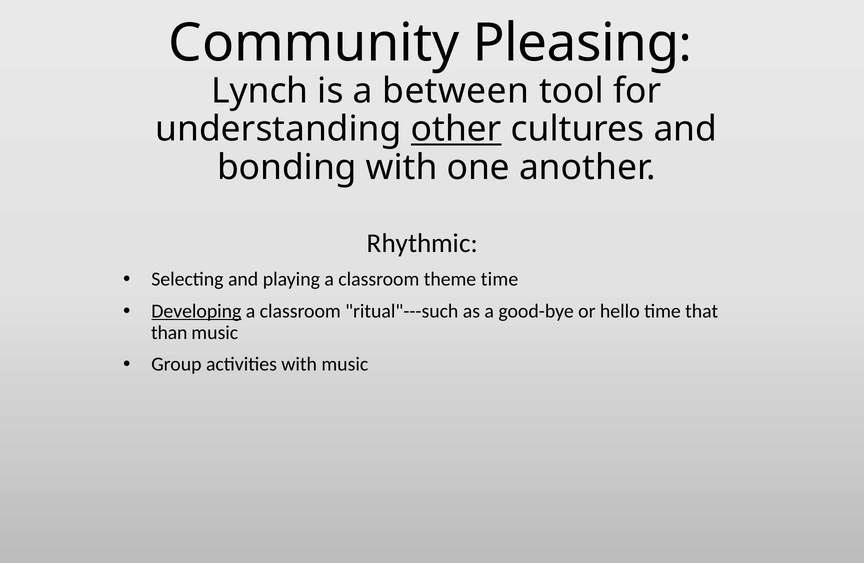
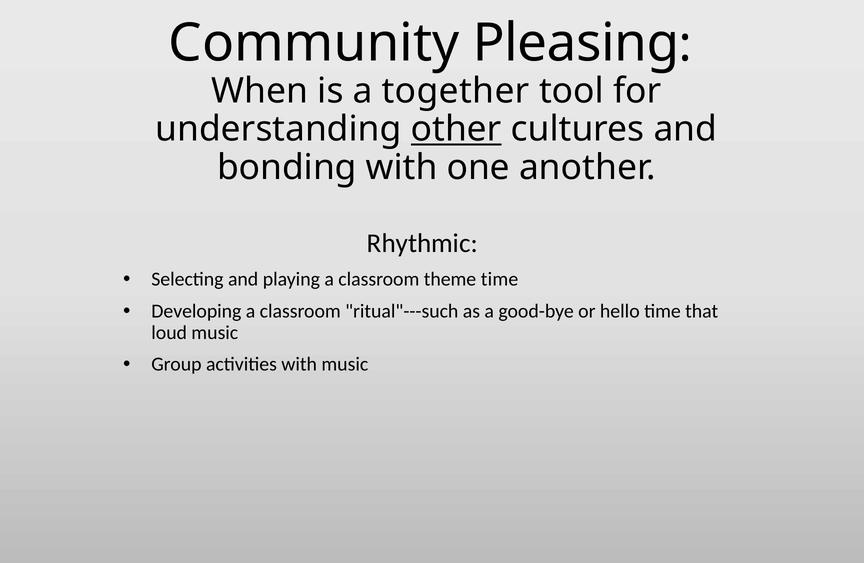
Lynch: Lynch -> When (260, 91)
between: between -> together (456, 91)
Developing underline: present -> none (196, 311)
than: than -> loud (169, 333)
